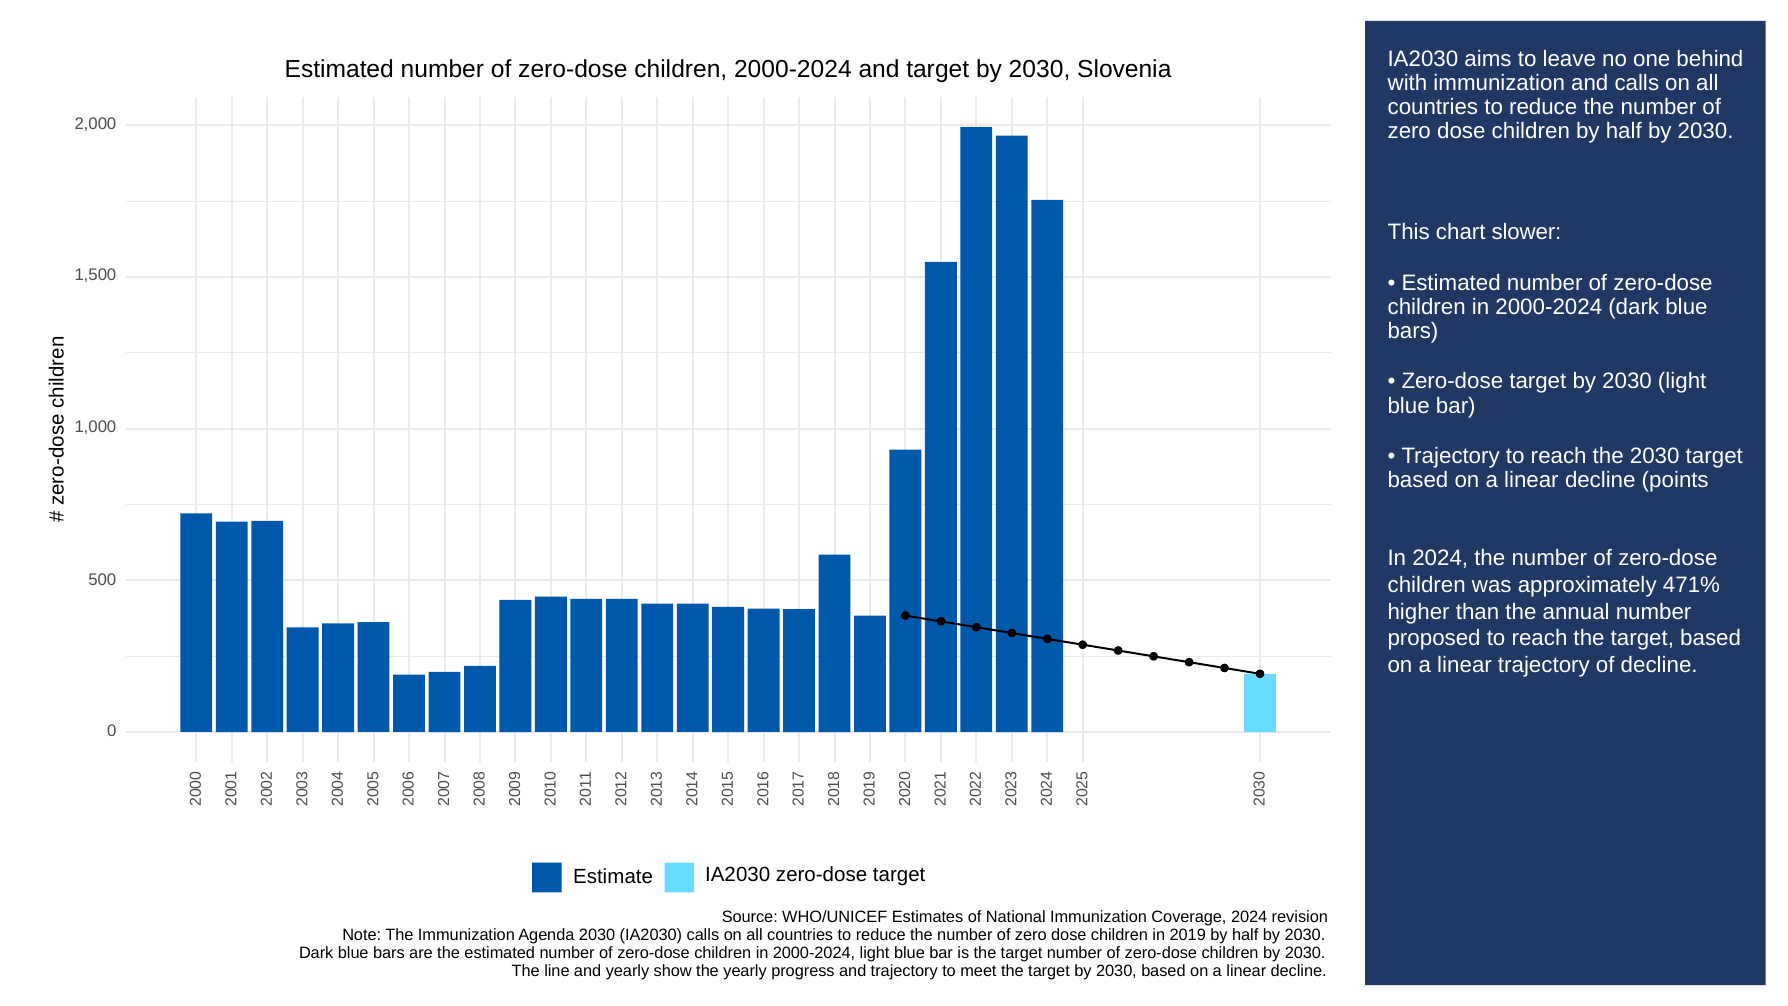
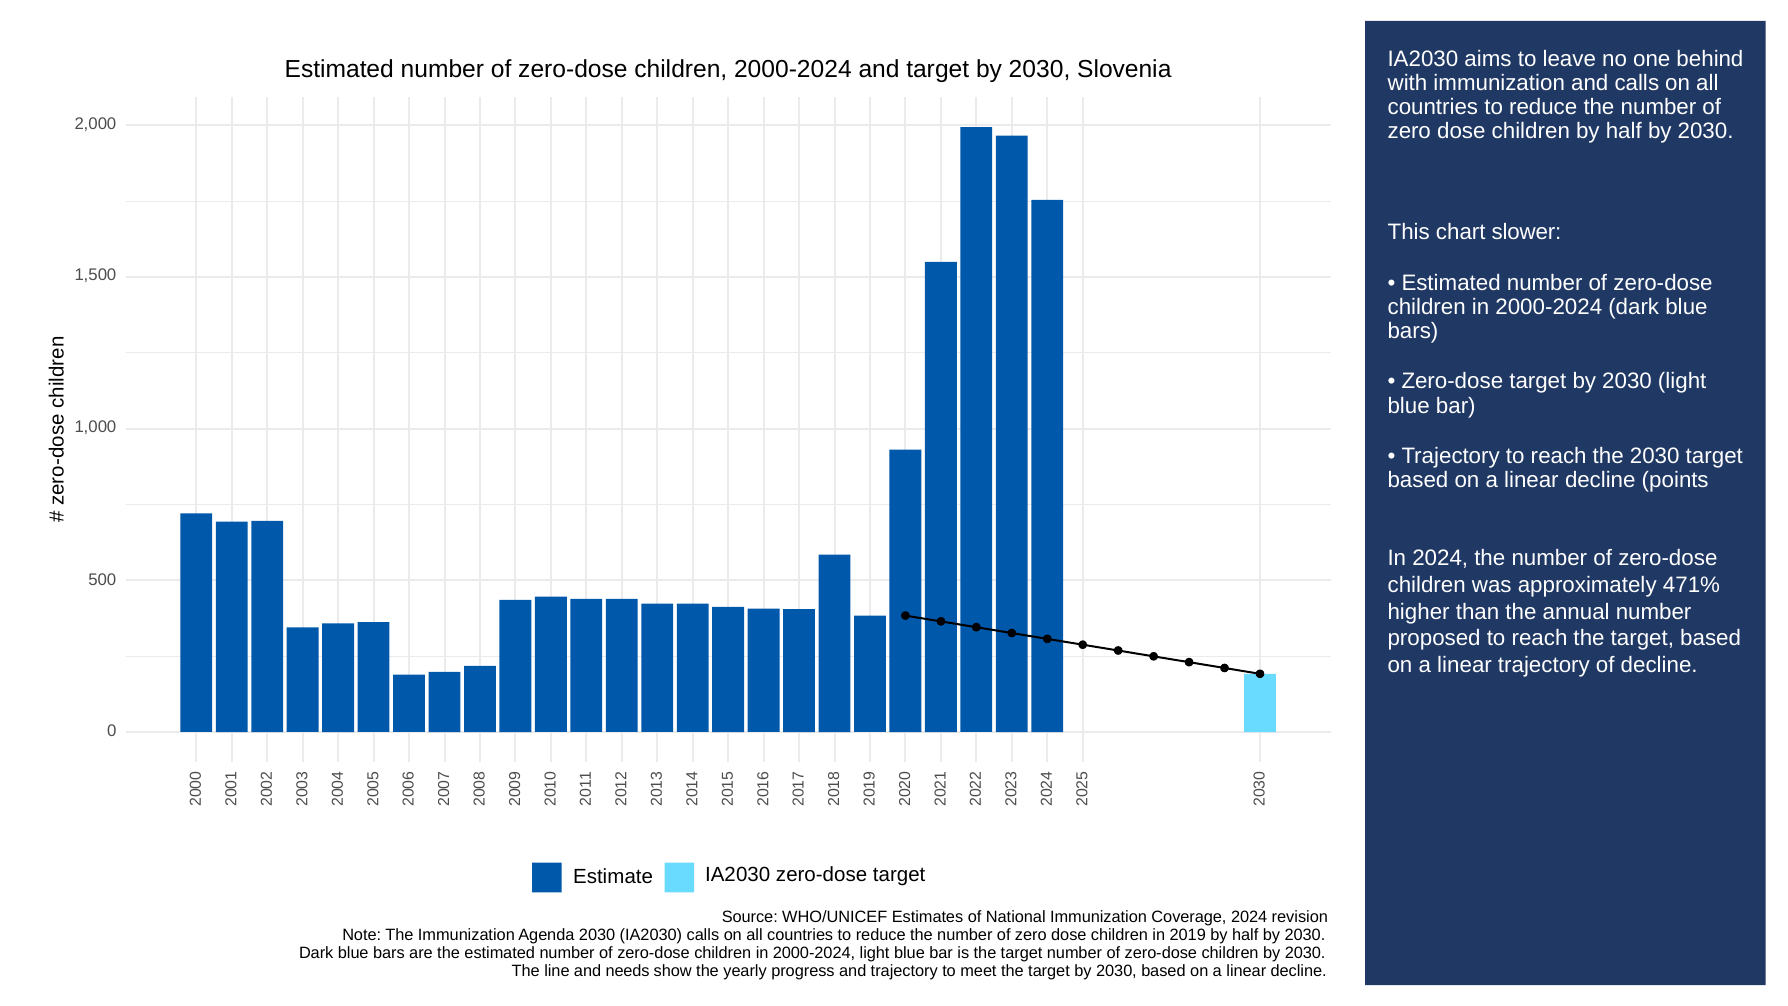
and yearly: yearly -> needs (628, 971)
